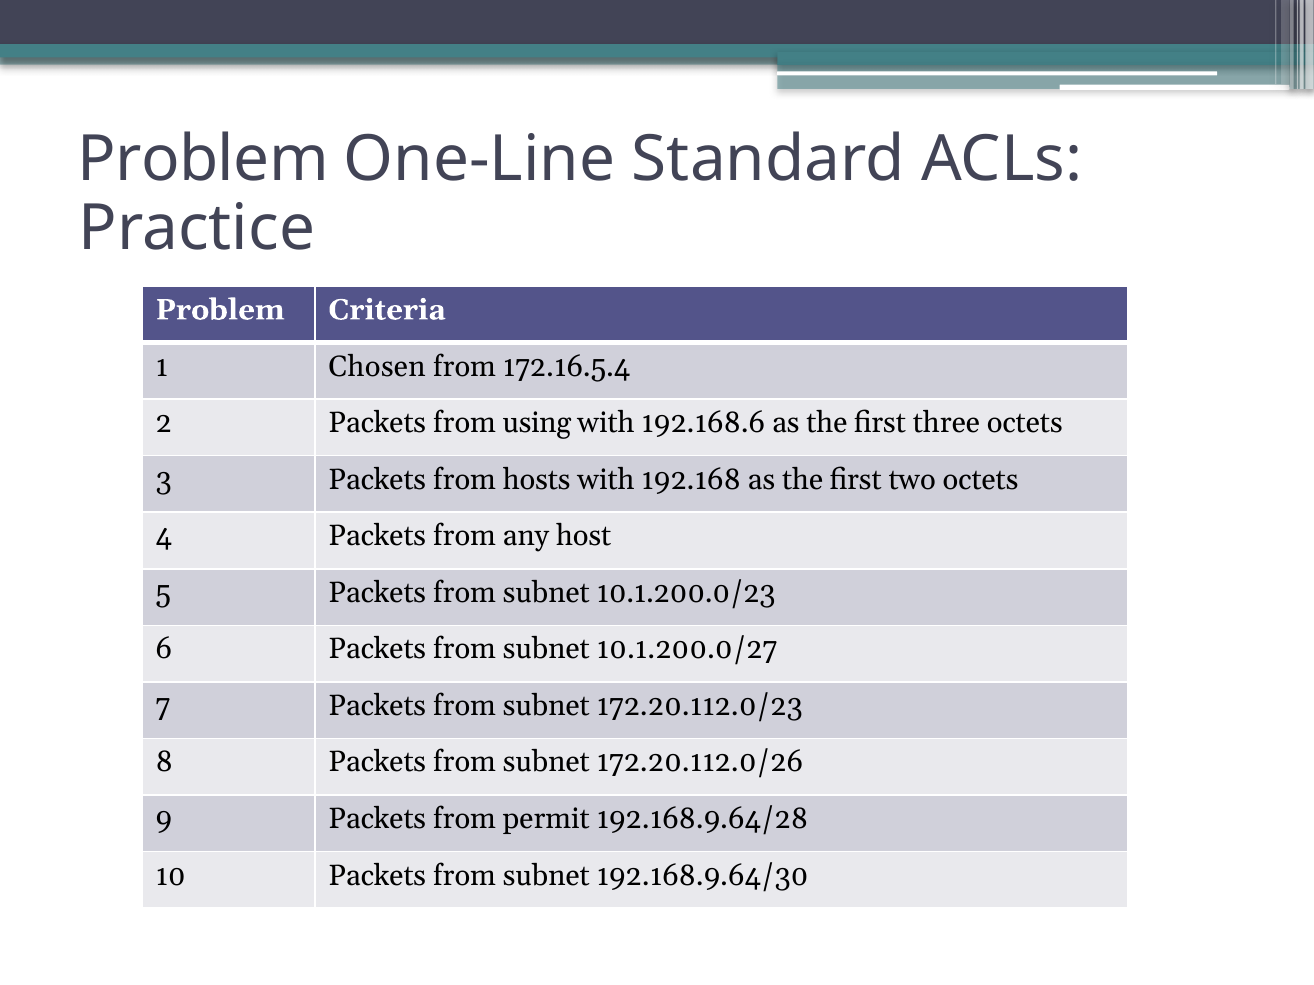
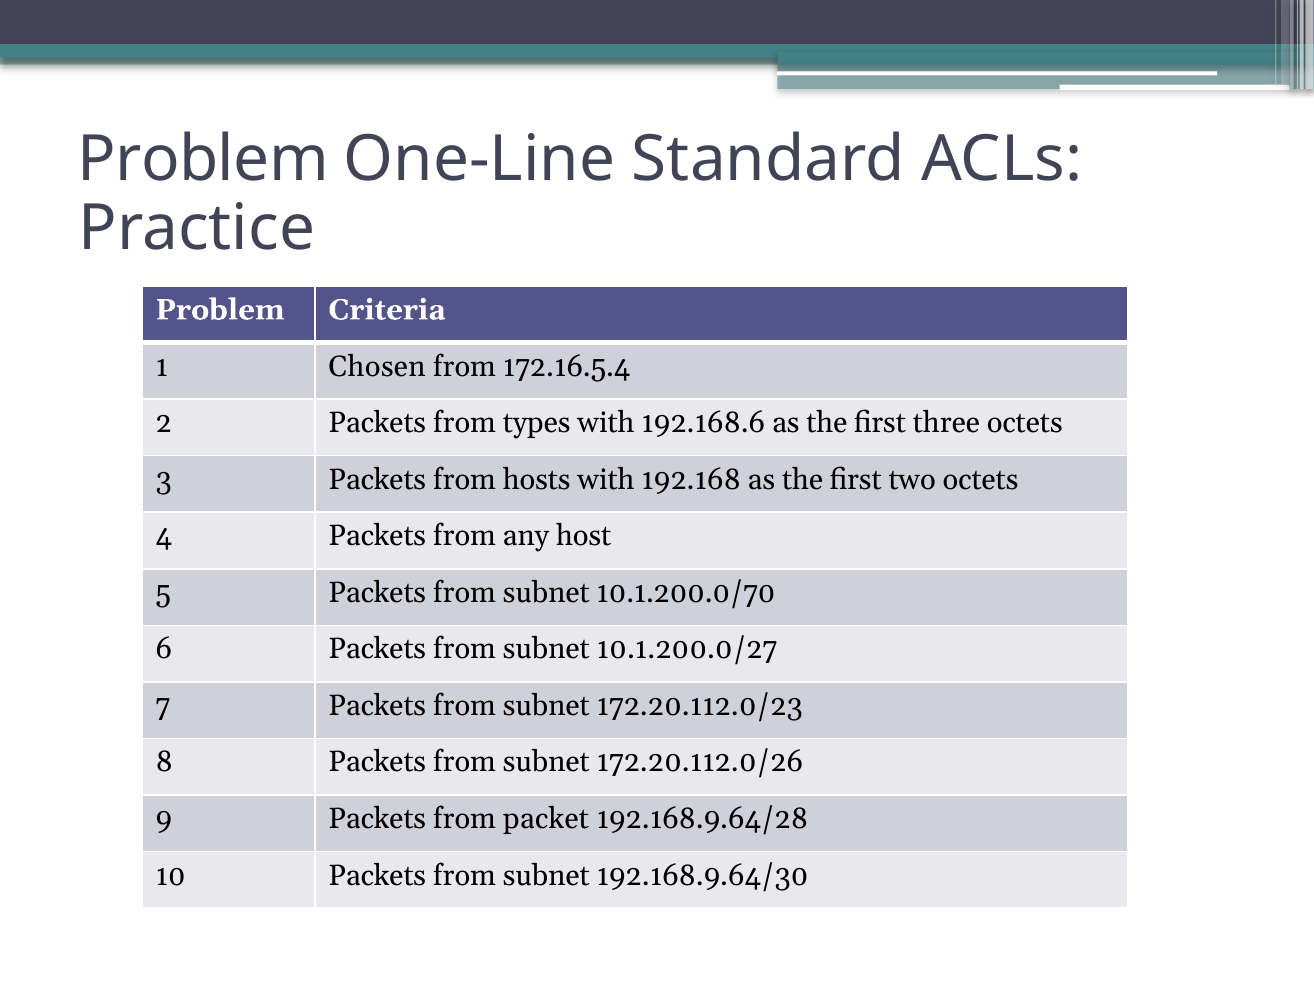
using: using -> types (537, 423)
10.1.200.0/23: 10.1.200.0/23 -> 10.1.200.0/70 (686, 593)
permit: permit -> packet (546, 819)
